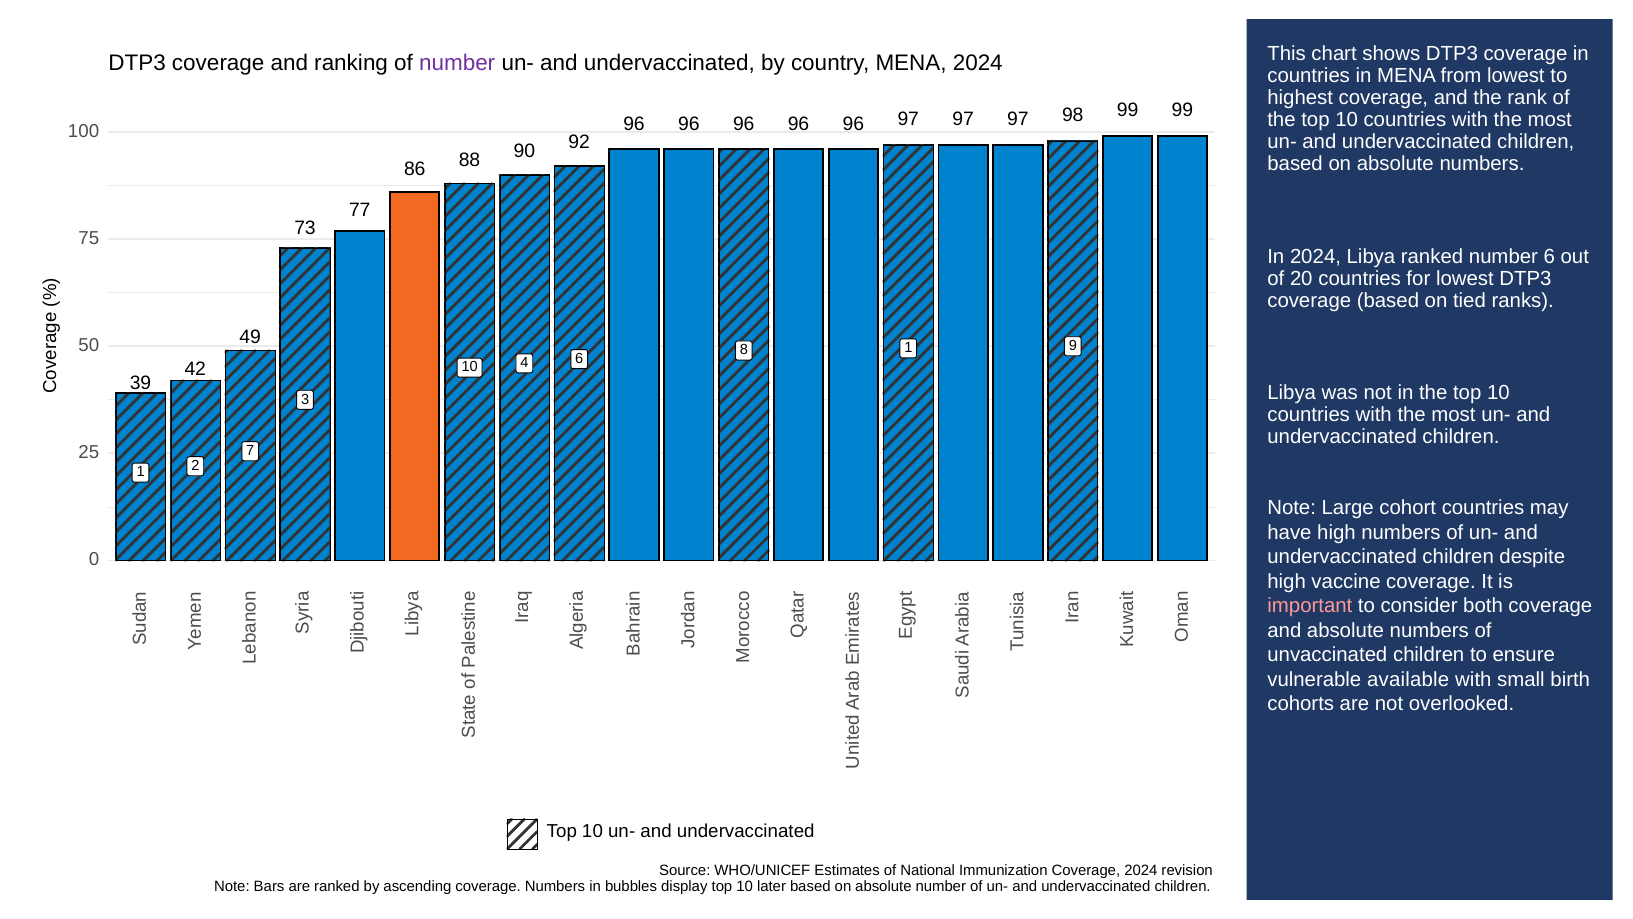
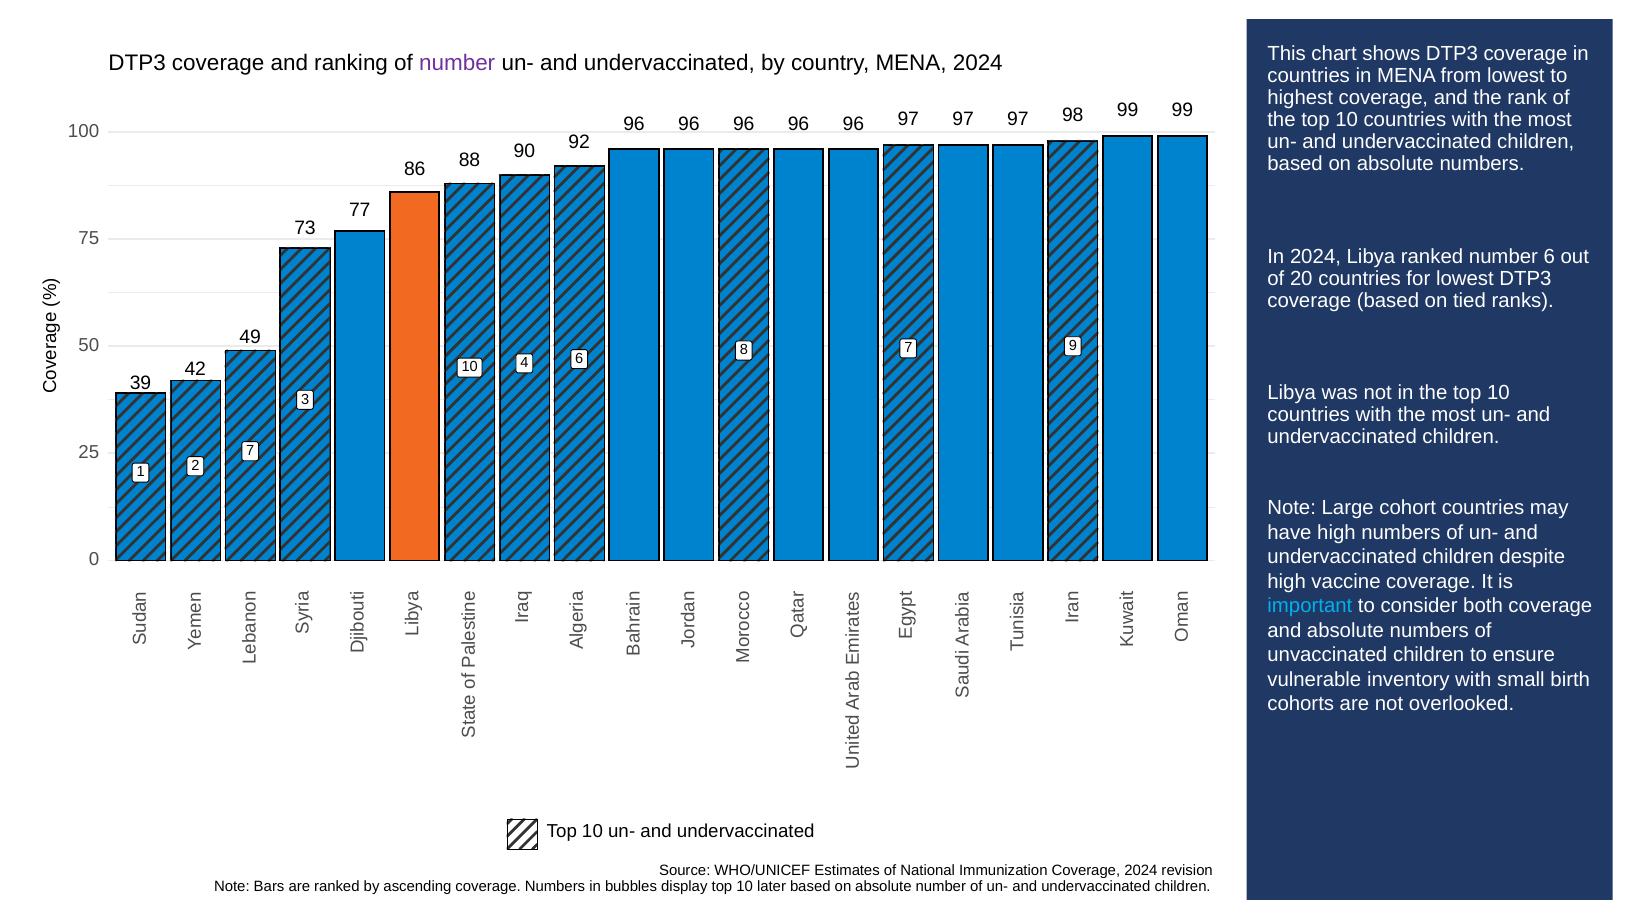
8 1: 1 -> 7 (908, 348)
important colour: pink -> light blue (1310, 605)
available: available -> inventory (1408, 679)
